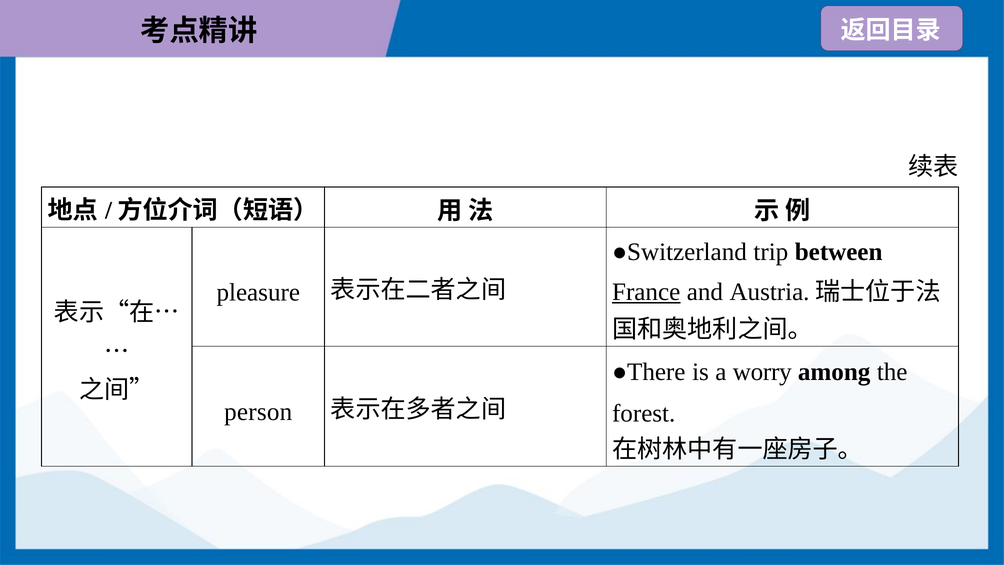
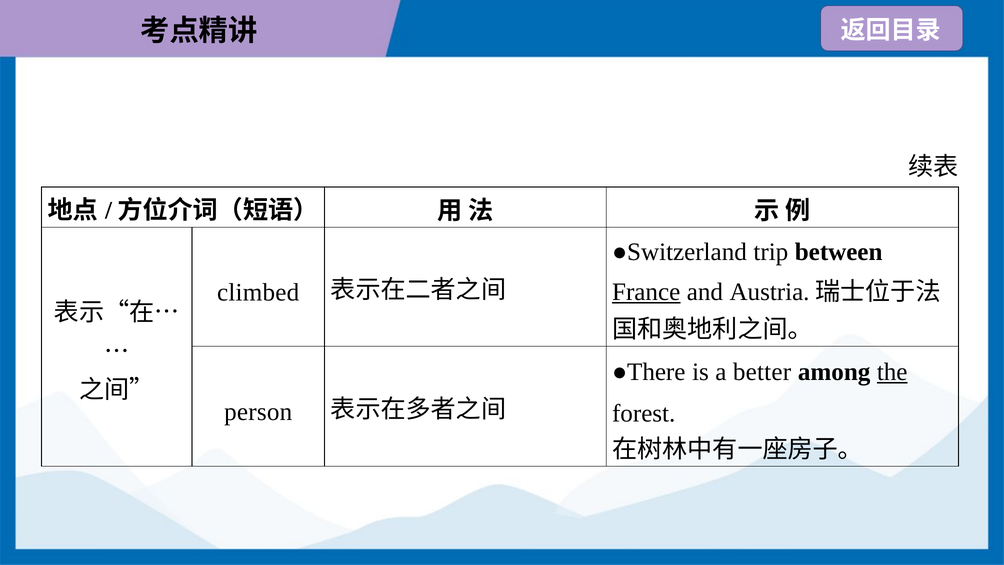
pleasure: pleasure -> climbed (258, 292)
worry: worry -> better (762, 372)
the underline: none -> present (892, 372)
